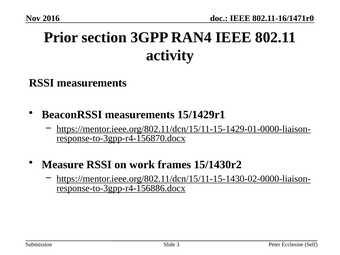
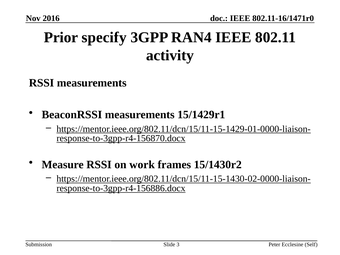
section: section -> specify (104, 37)
